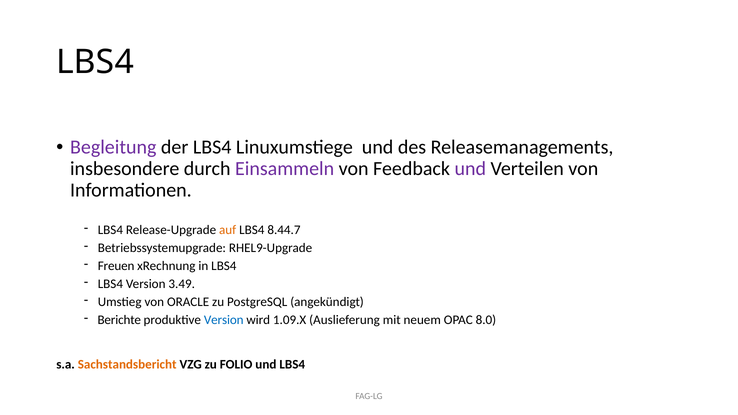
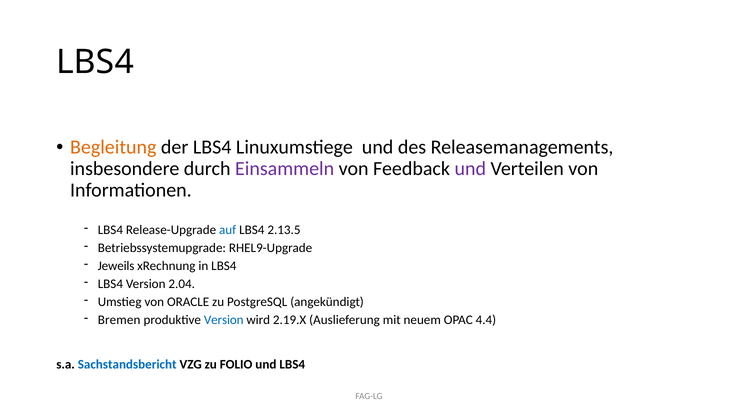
Begleitung colour: purple -> orange (113, 147)
auf colour: orange -> blue (228, 230)
8.44.7: 8.44.7 -> 2.13.5 (284, 230)
Freuen: Freuen -> Jeweils (116, 266)
3.49: 3.49 -> 2.04 (182, 284)
Berichte: Berichte -> Bremen (119, 320)
1.09.X: 1.09.X -> 2.19.X (290, 320)
8.0: 8.0 -> 4.4 (486, 320)
Sachstandsbericht colour: orange -> blue (127, 364)
